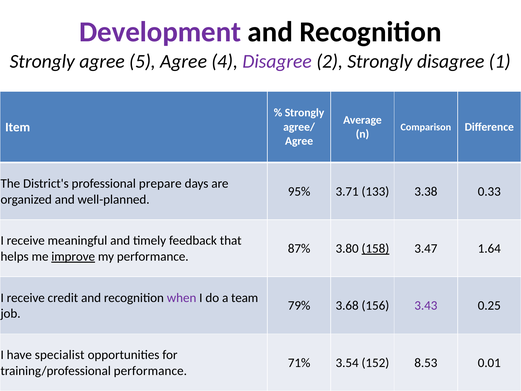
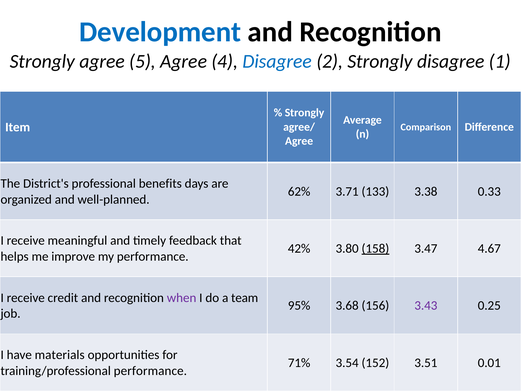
Development colour: purple -> blue (160, 32)
Disagree colour: purple -> blue (277, 61)
prepare: prepare -> benefits (160, 183)
95%: 95% -> 62% (299, 191)
87%: 87% -> 42% (299, 248)
1.64: 1.64 -> 4.67 (489, 248)
improve underline: present -> none (73, 256)
79%: 79% -> 95% (299, 305)
specialist: specialist -> materials (60, 355)
8.53: 8.53 -> 3.51 (426, 363)
